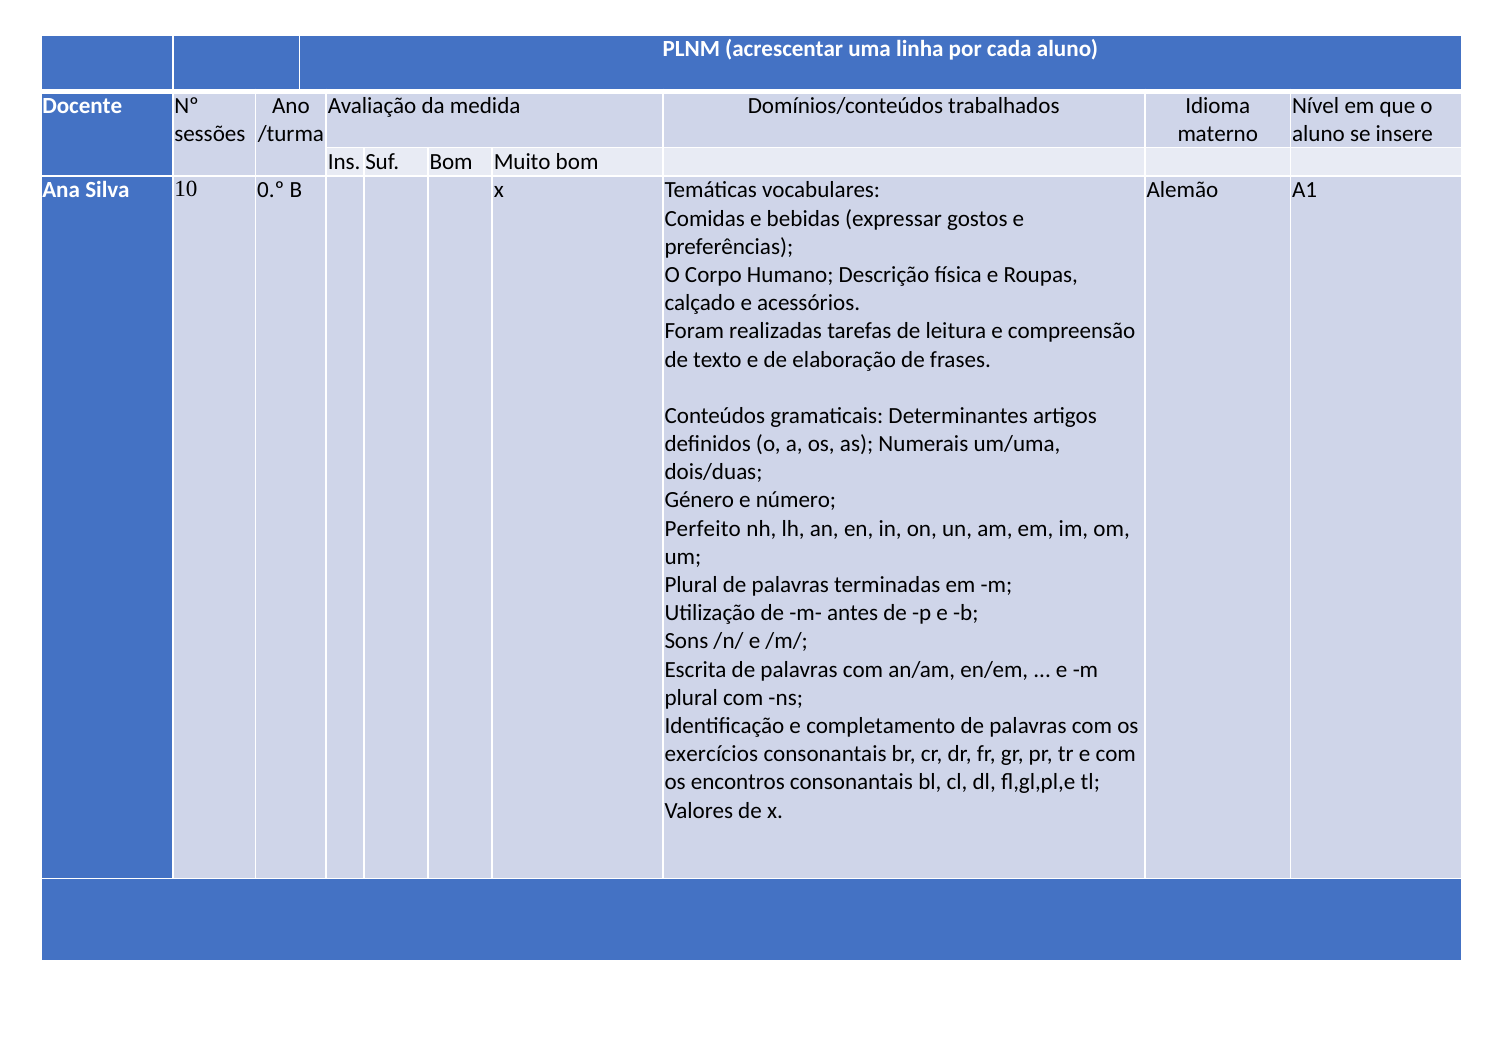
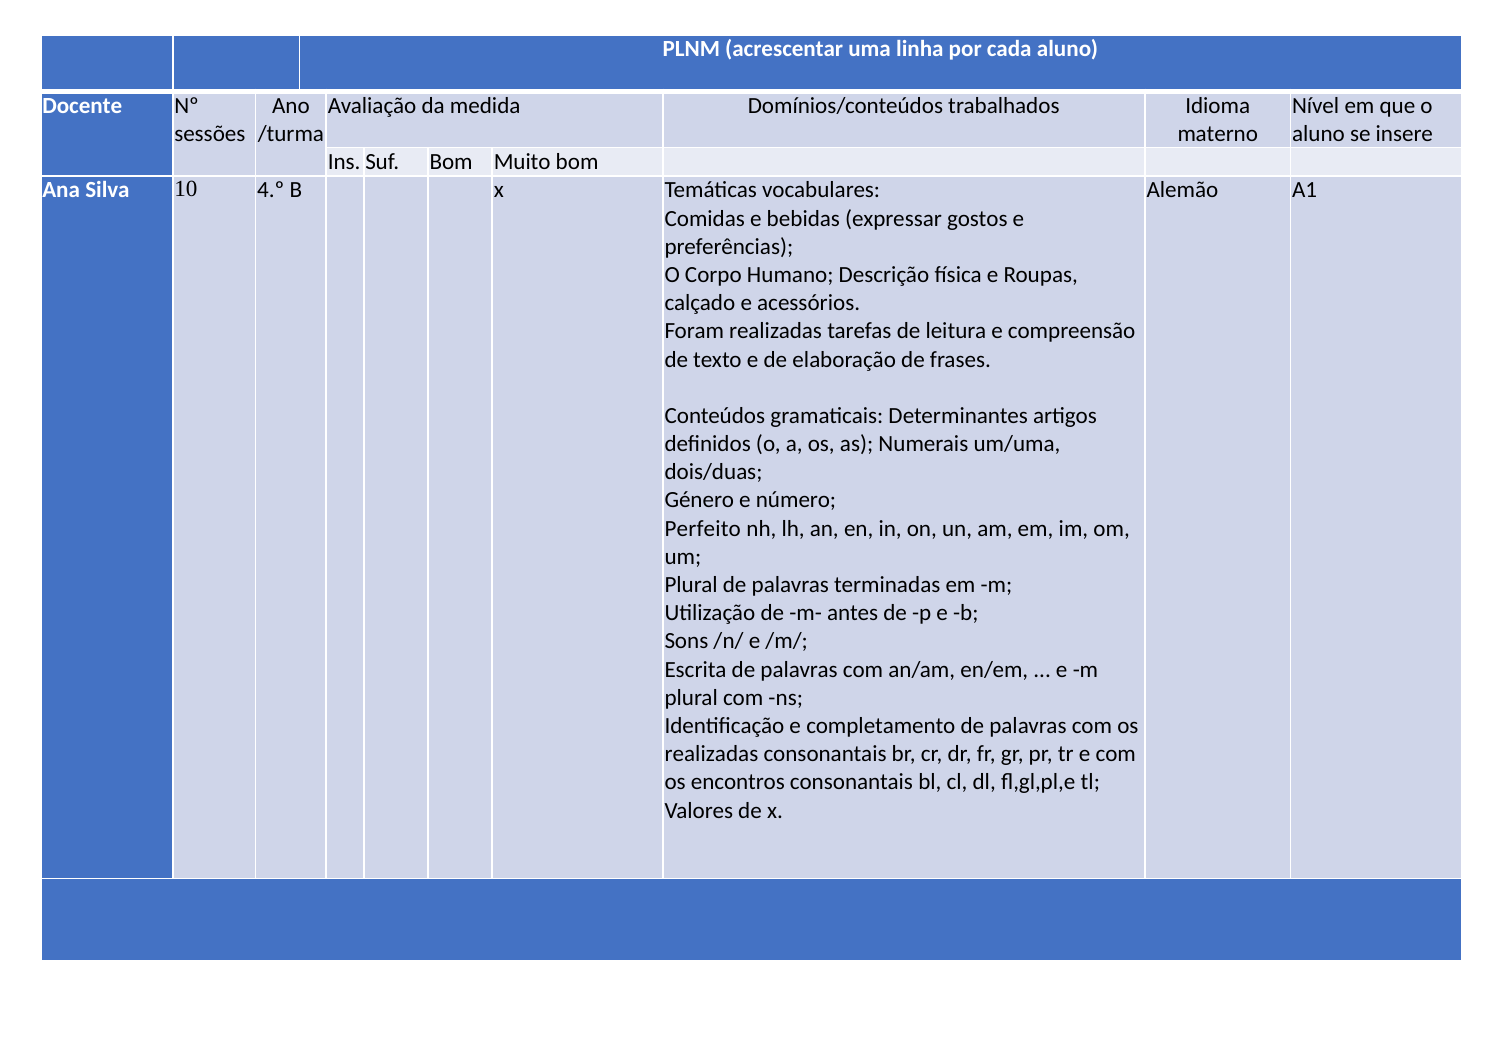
0.º: 0.º -> 4.º (271, 190)
exercícios: exercícios -> realizadas (711, 754)
